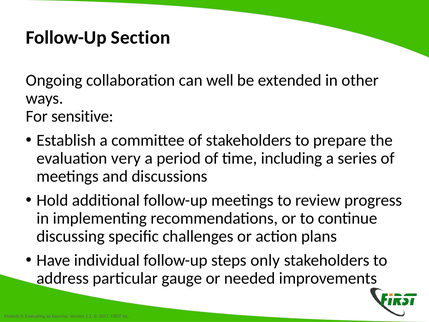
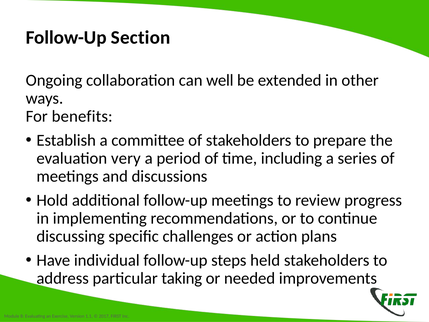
sensitive: sensitive -> benefits (82, 116)
only: only -> held (265, 260)
gauge: gauge -> taking (182, 278)
